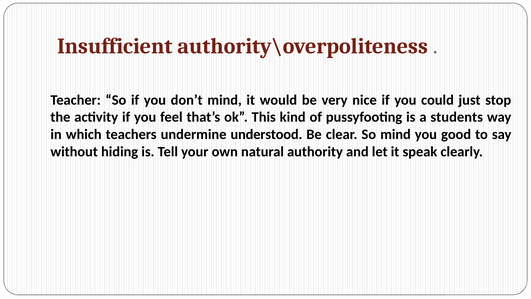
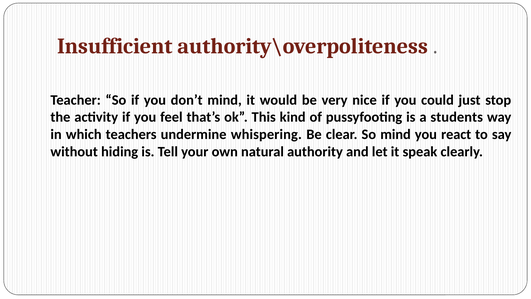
understood: understood -> whispering (266, 134)
good: good -> react (456, 134)
